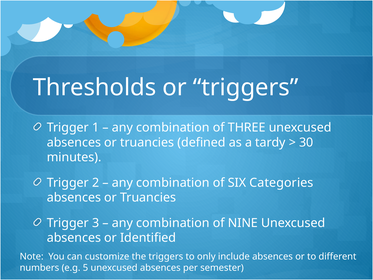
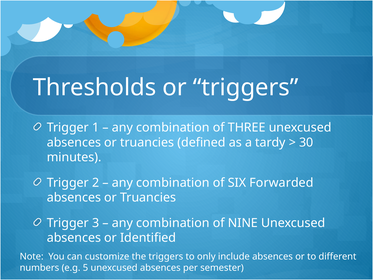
Categories: Categories -> Forwarded (281, 182)
